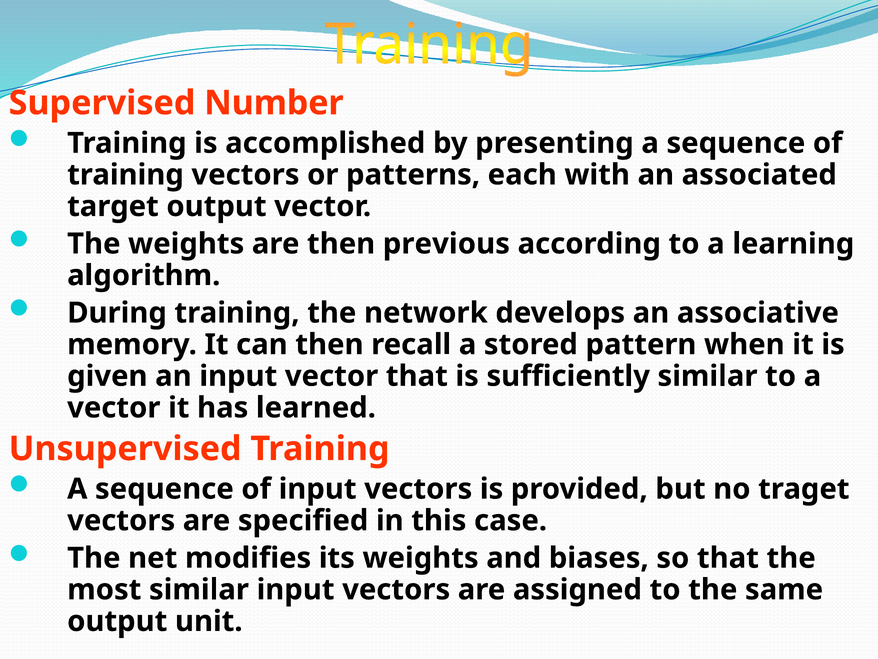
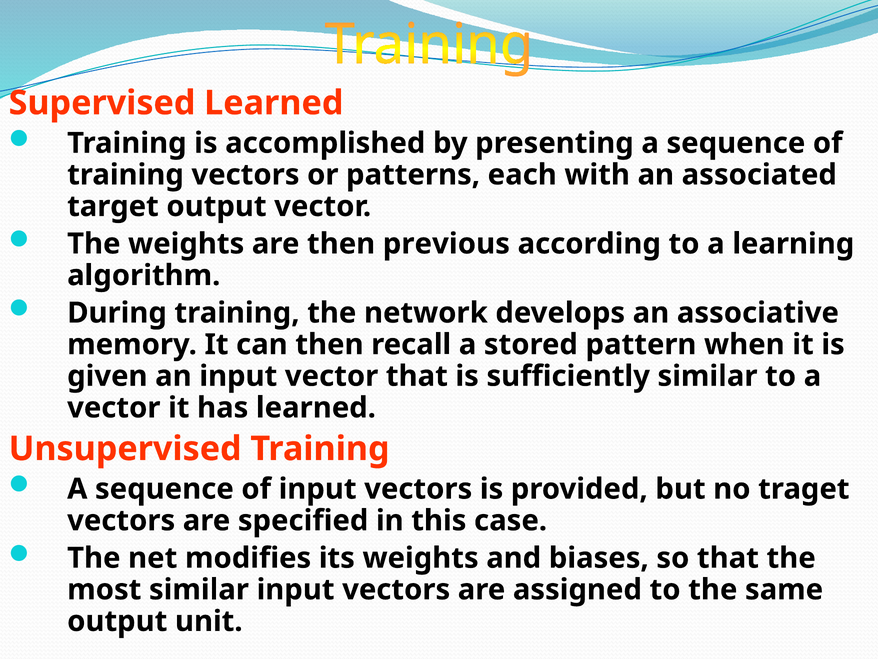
Supervised Number: Number -> Learned (274, 103)
